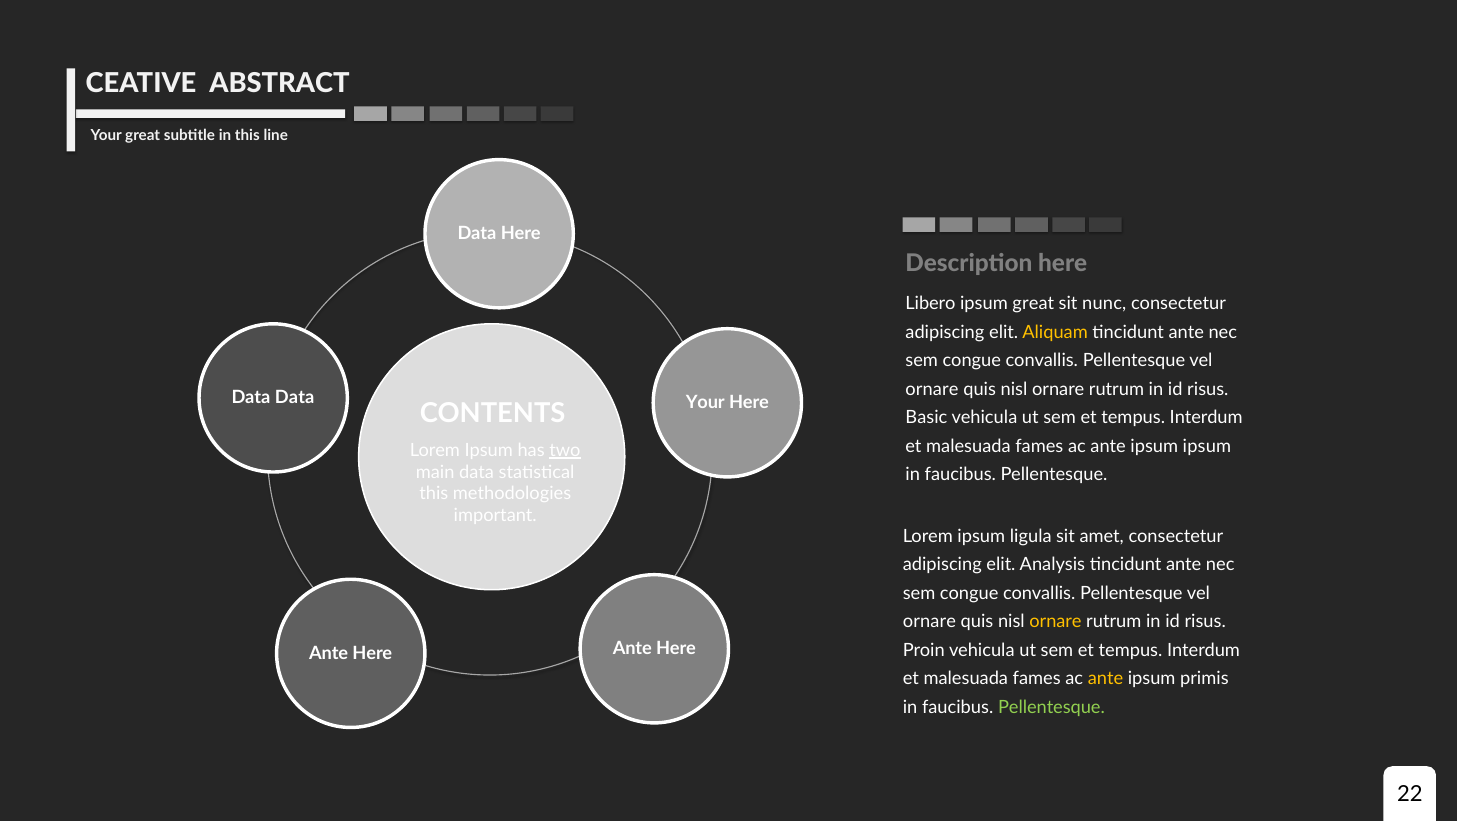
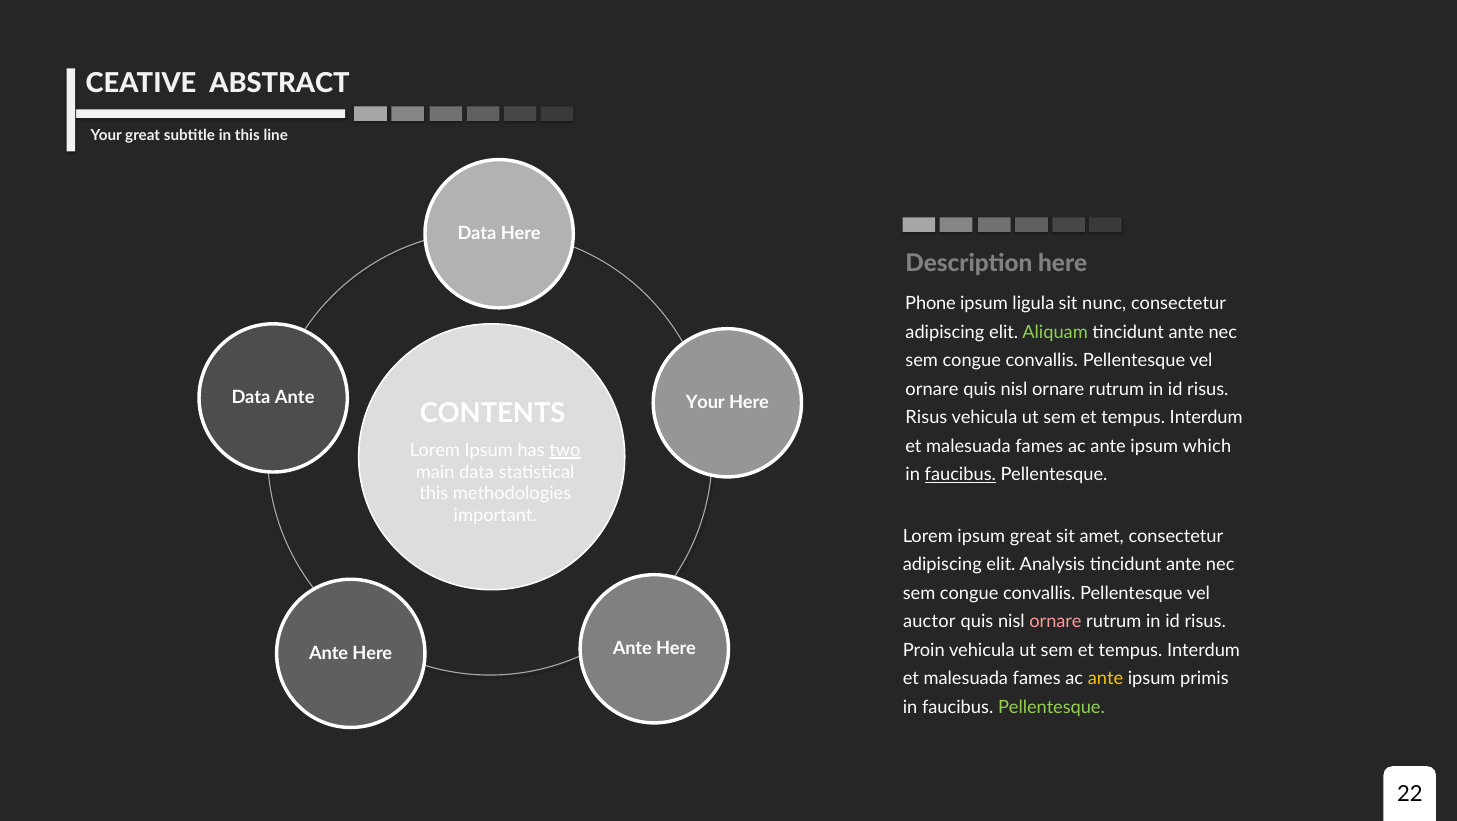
Libero: Libero -> Phone (931, 304)
ipsum great: great -> ligula (1033, 304)
Aliquam colour: yellow -> light green (1055, 333)
Data Data: Data -> Ante (295, 398)
Basic: Basic -> Risus (926, 418)
ipsum ipsum: ipsum -> which (1207, 446)
faucibus underline: none -> present (960, 475)
ipsum ligula: ligula -> great (1031, 537)
ornare: ornare -> auctor (929, 622)
ornare colour: yellow -> pink (1056, 622)
